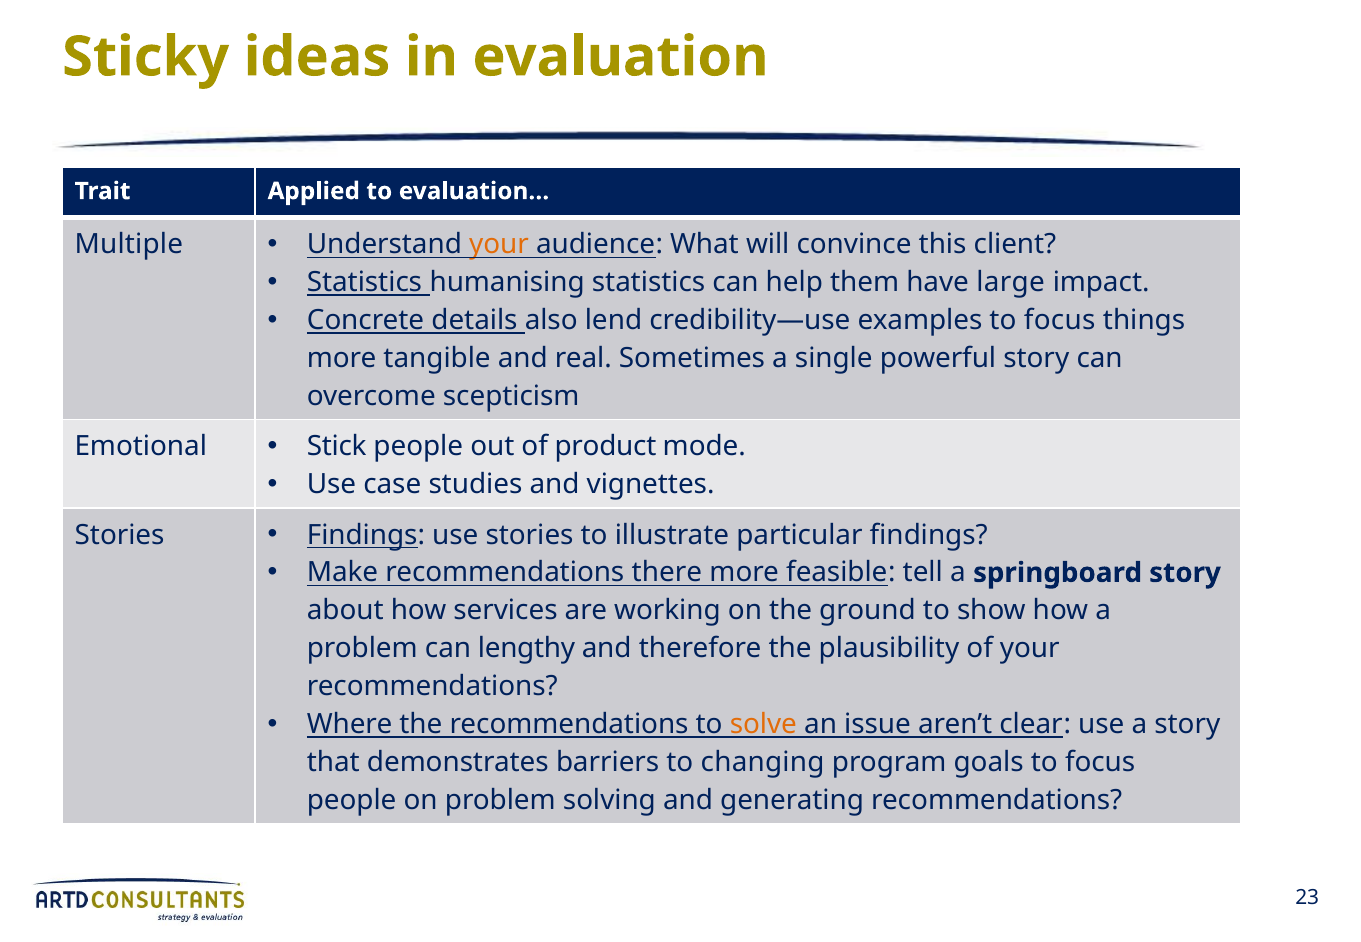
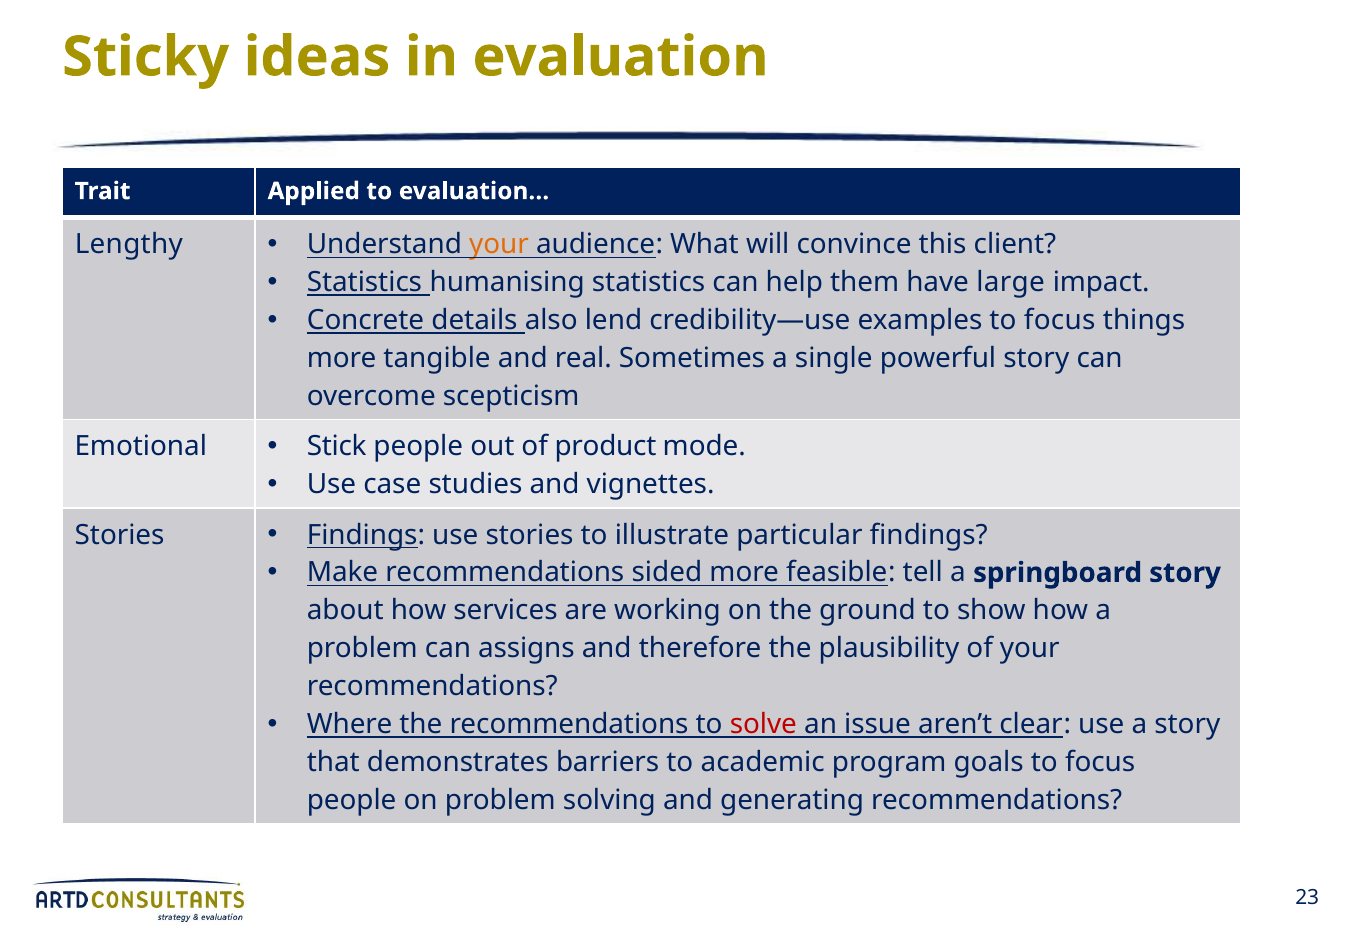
Multiple: Multiple -> Lengthy (129, 245)
there: there -> sided (667, 573)
lengthy: lengthy -> assigns (526, 649)
solve colour: orange -> red (763, 724)
changing: changing -> academic (763, 762)
